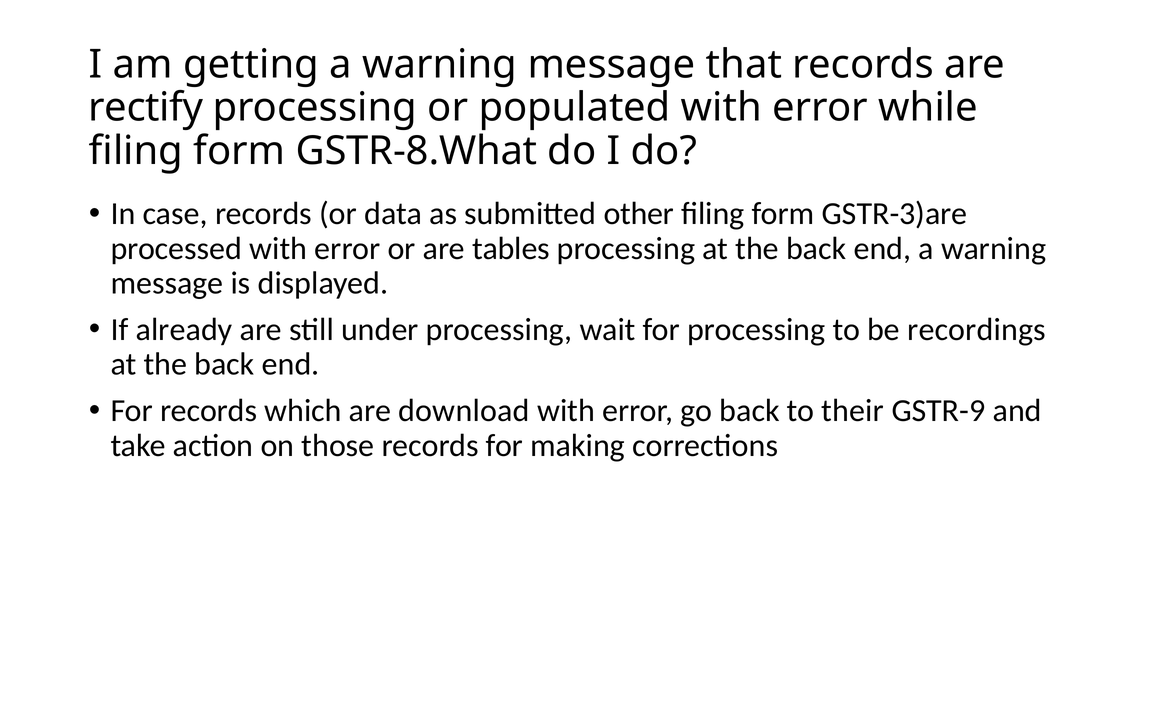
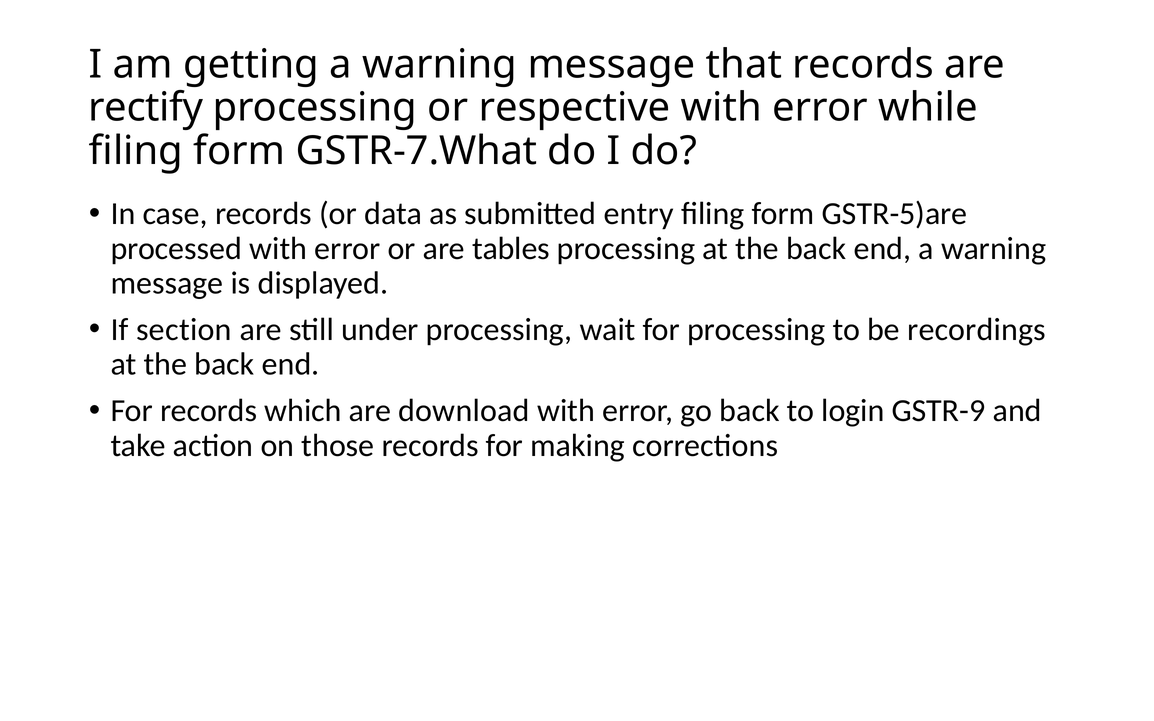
populated: populated -> respective (575, 108)
GSTR-8.What: GSTR-8.What -> GSTR-7.What (417, 151)
other: other -> entry (639, 214)
GSTR-3)are: GSTR-3)are -> GSTR-5)are (895, 214)
already: already -> section (184, 330)
their: their -> login (853, 411)
